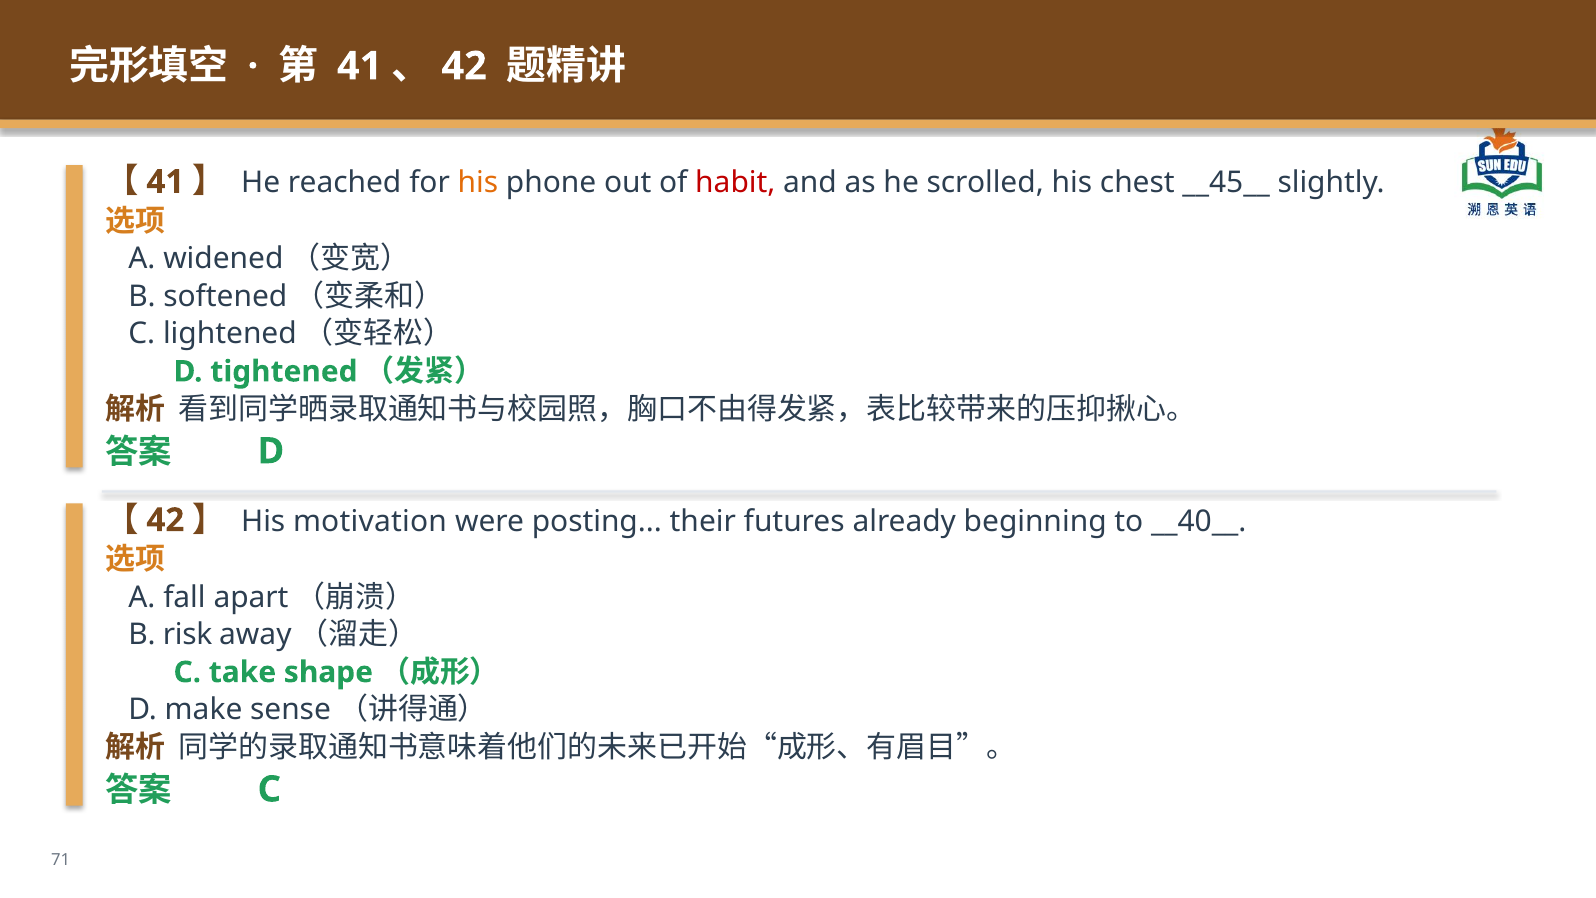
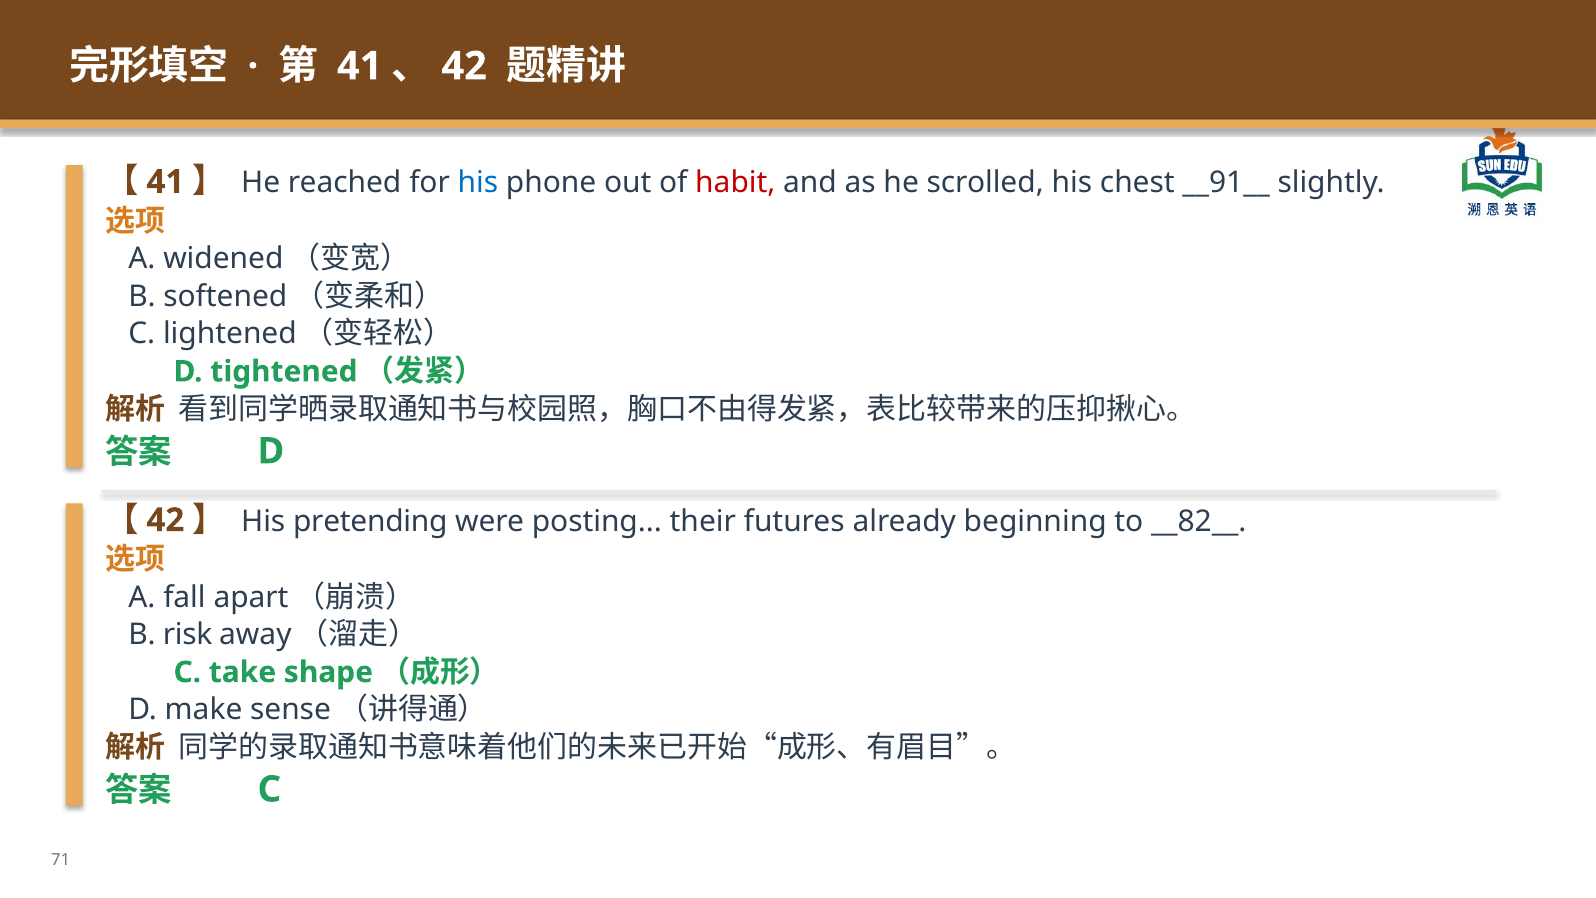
his colour: orange -> blue (478, 183)
__45__: __45__ -> __91__ (1226, 183)
motivation: motivation -> pretending (370, 521)
__40__: __40__ -> __82__ (1199, 521)
